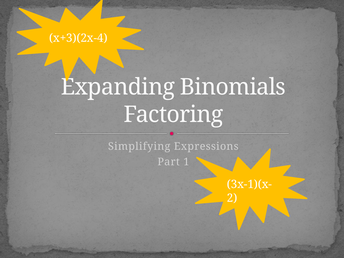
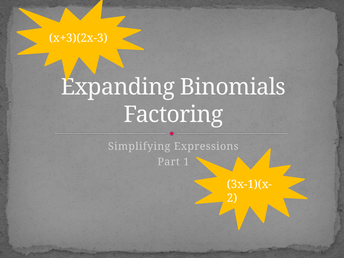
x+3)(2x-4: x+3)(2x-4 -> x+3)(2x-3 (78, 38)
